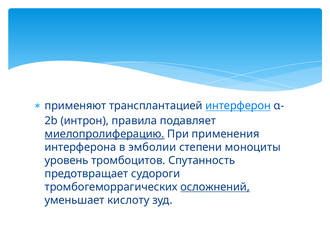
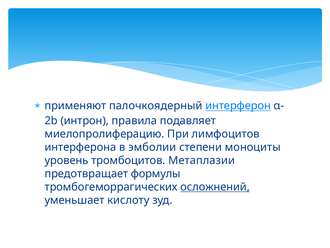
трансплантацией: трансплантацией -> палочкоядерный (156, 106)
миелопролиферацию underline: present -> none (105, 134)
применения: применения -> лимфоцитов (226, 134)
Спутанность: Спутанность -> Метаплазии (202, 160)
судороги: судороги -> формулы (156, 173)
